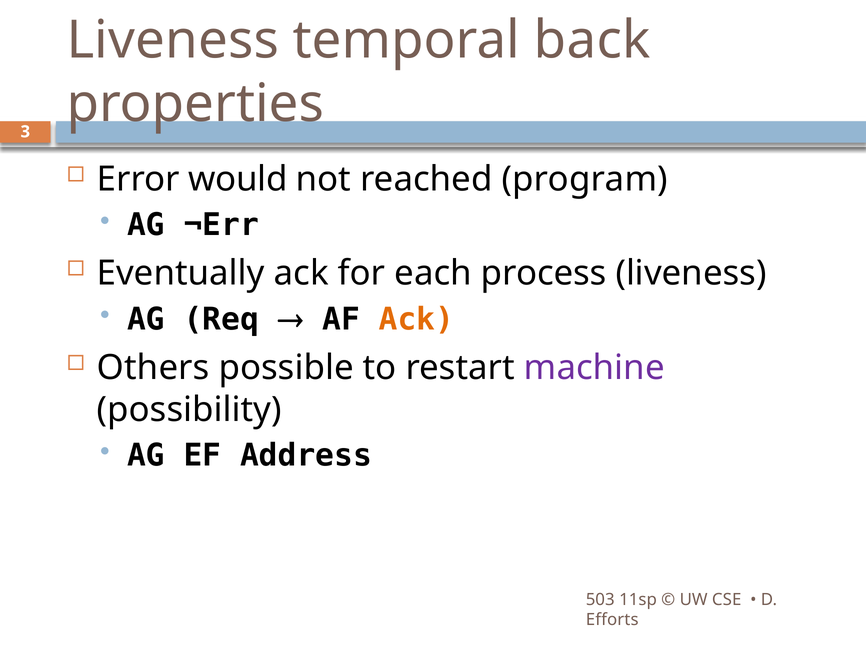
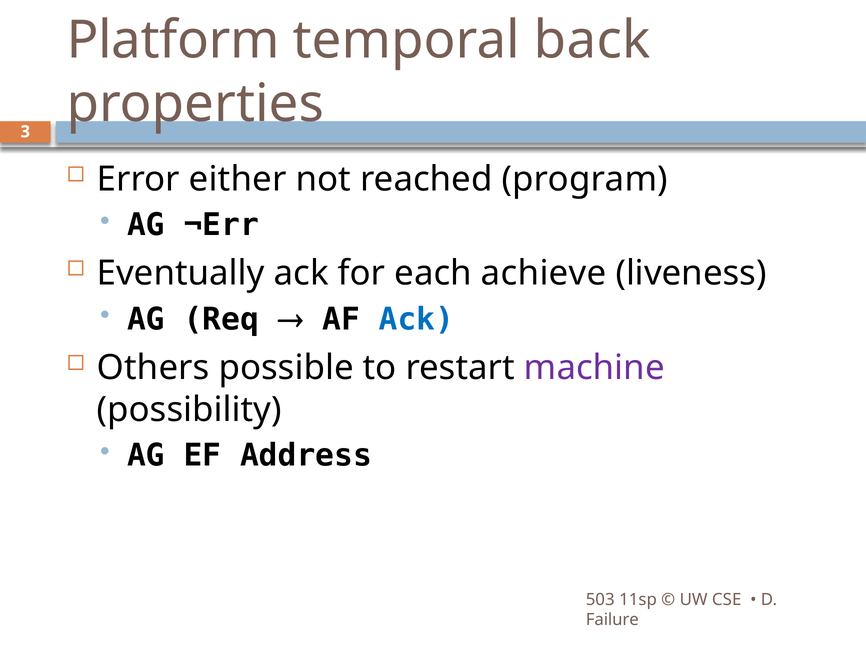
Liveness: Liveness -> Platform (173, 40)
would: would -> either (238, 179)
process: process -> achieve (544, 274)
Ack colour: orange -> blue (416, 320)
Efforts: Efforts -> Failure (612, 620)
